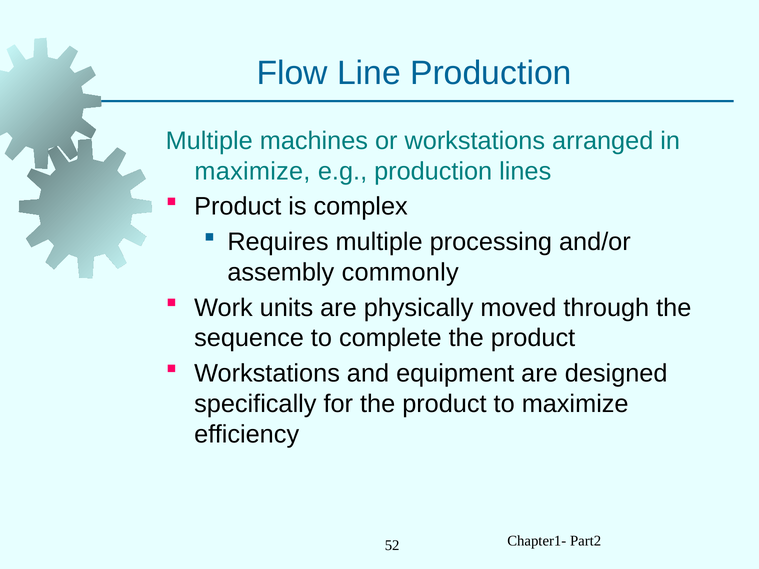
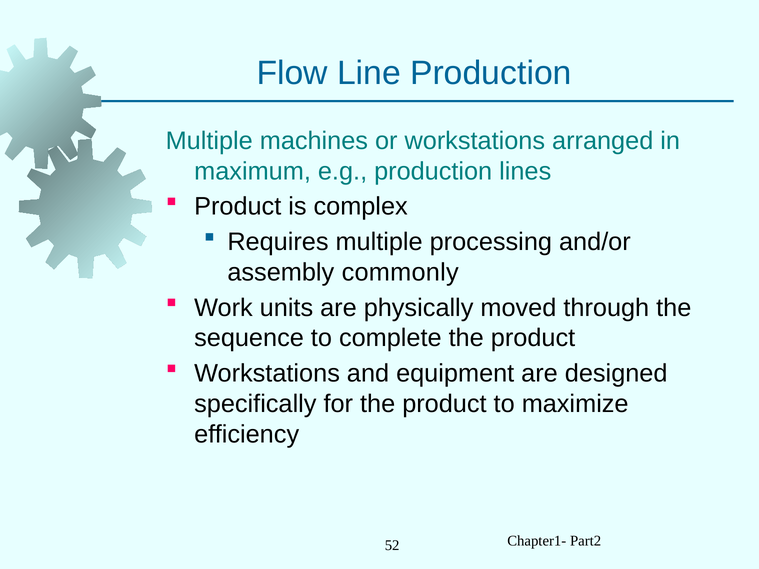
maximize: maximize -> maximum (253, 171)
